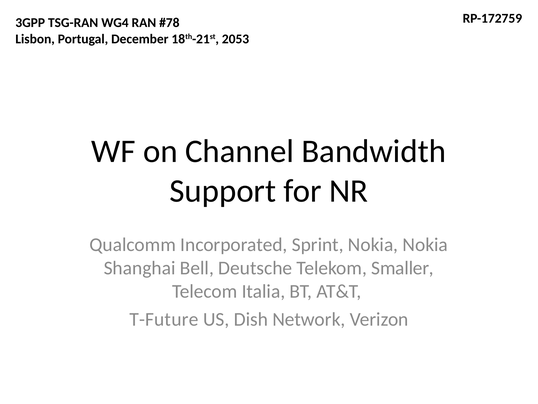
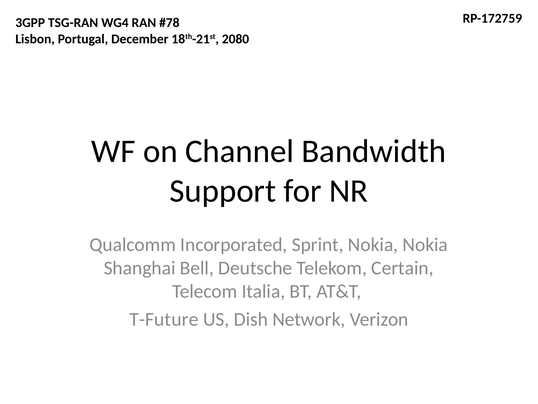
2053: 2053 -> 2080 (236, 39)
Smaller: Smaller -> Certain (402, 268)
